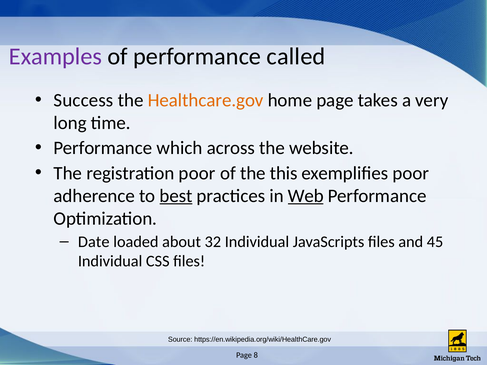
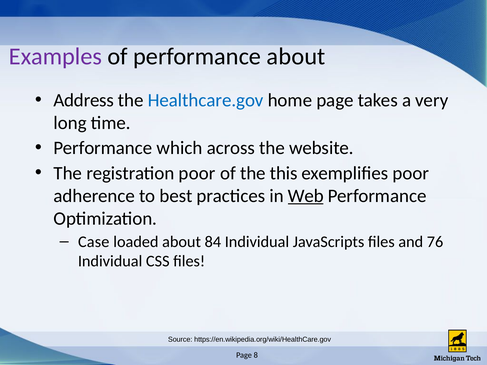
performance called: called -> about (296, 56)
Success: Success -> Address (84, 100)
Healthcare.gov colour: orange -> blue (206, 100)
best underline: present -> none (176, 196)
Date: Date -> Case (94, 242)
32: 32 -> 84 (213, 242)
45: 45 -> 76 (435, 242)
